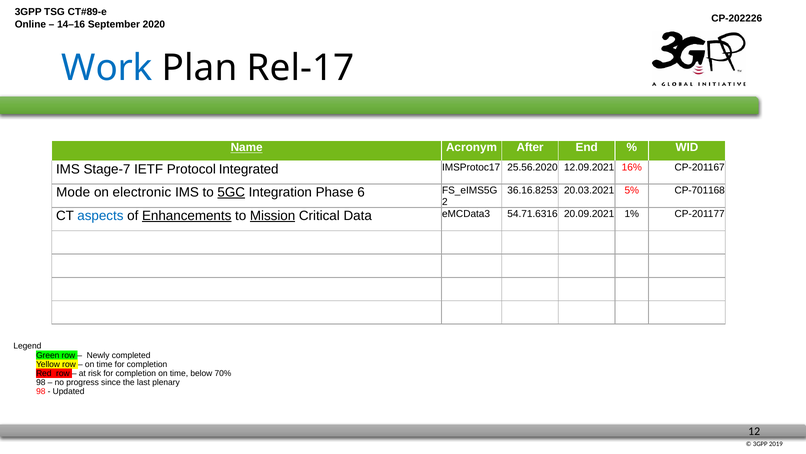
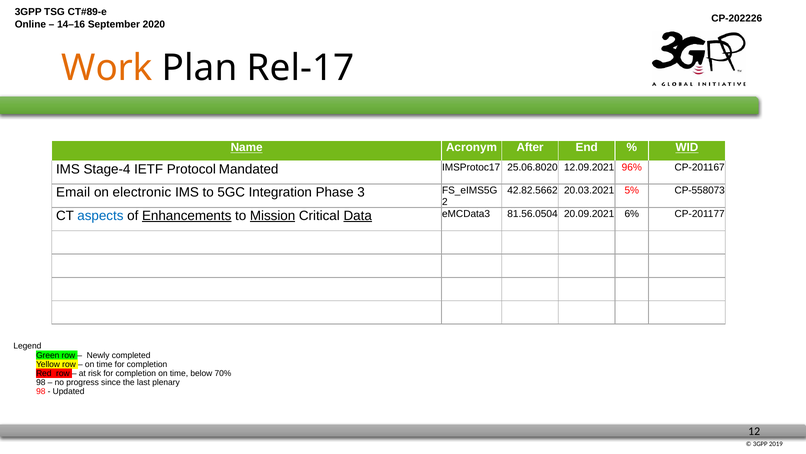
Work colour: blue -> orange (107, 68)
WID underline: none -> present (687, 147)
Stage-7: Stage-7 -> Stage-4 (107, 169)
Integrated: Integrated -> Mandated (249, 169)
25.56.2020: 25.56.2020 -> 25.06.8020 (532, 167)
16%: 16% -> 96% (632, 167)
36.16.8253: 36.16.8253 -> 42.82.5662 (532, 190)
CP-701168: CP-701168 -> CP-558073 (700, 190)
Mode: Mode -> Email (73, 192)
5GC underline: present -> none (231, 192)
6: 6 -> 3 (361, 192)
Data underline: none -> present (358, 215)
54.71.6316: 54.71.6316 -> 81.56.0504 (532, 214)
1%: 1% -> 6% (632, 214)
